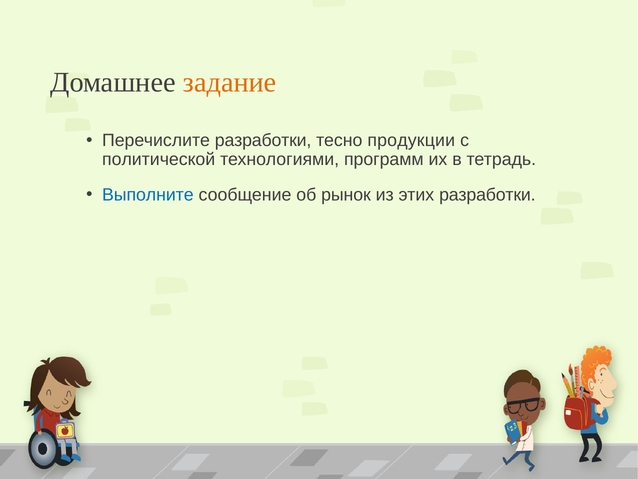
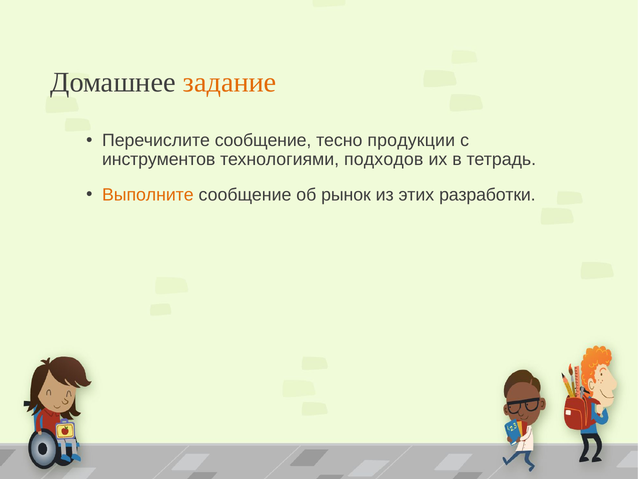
Перечислите разработки: разработки -> сообщение (263, 140)
политической: политической -> инструментов (159, 159)
программ: программ -> подходов (384, 159)
Выполните colour: blue -> orange (148, 195)
